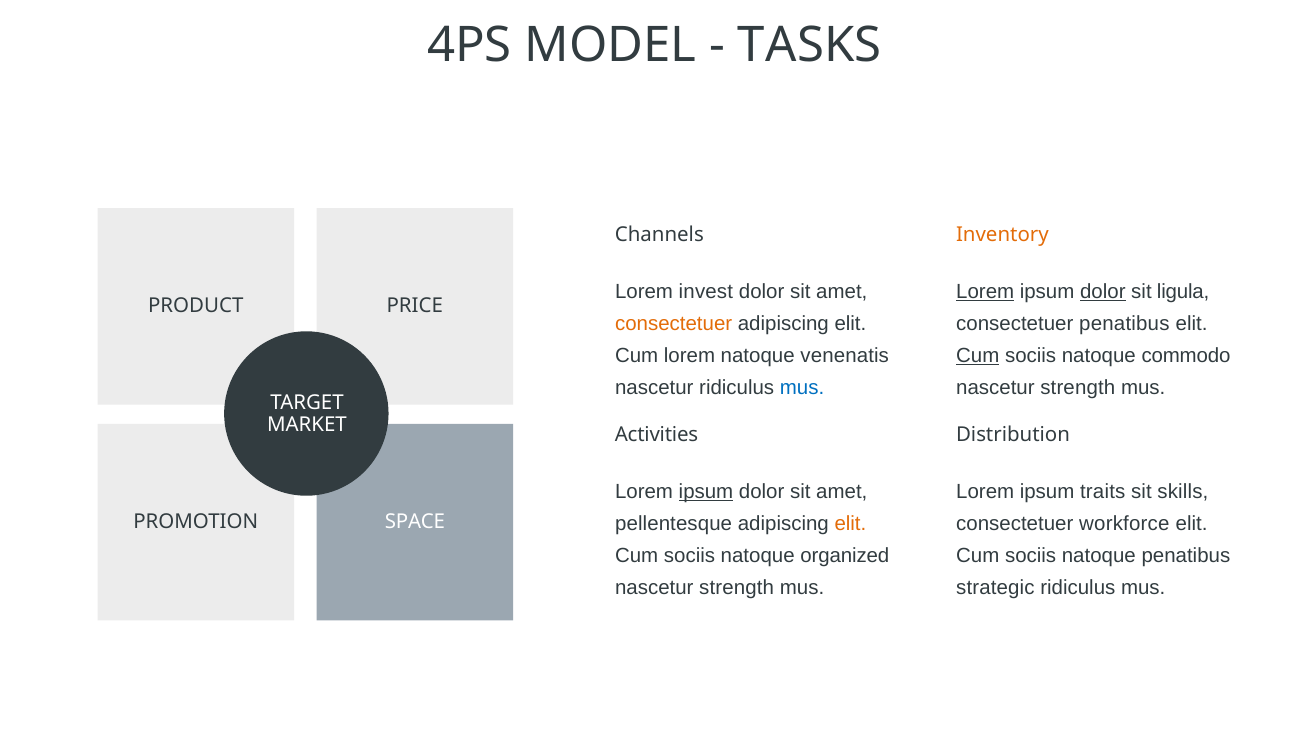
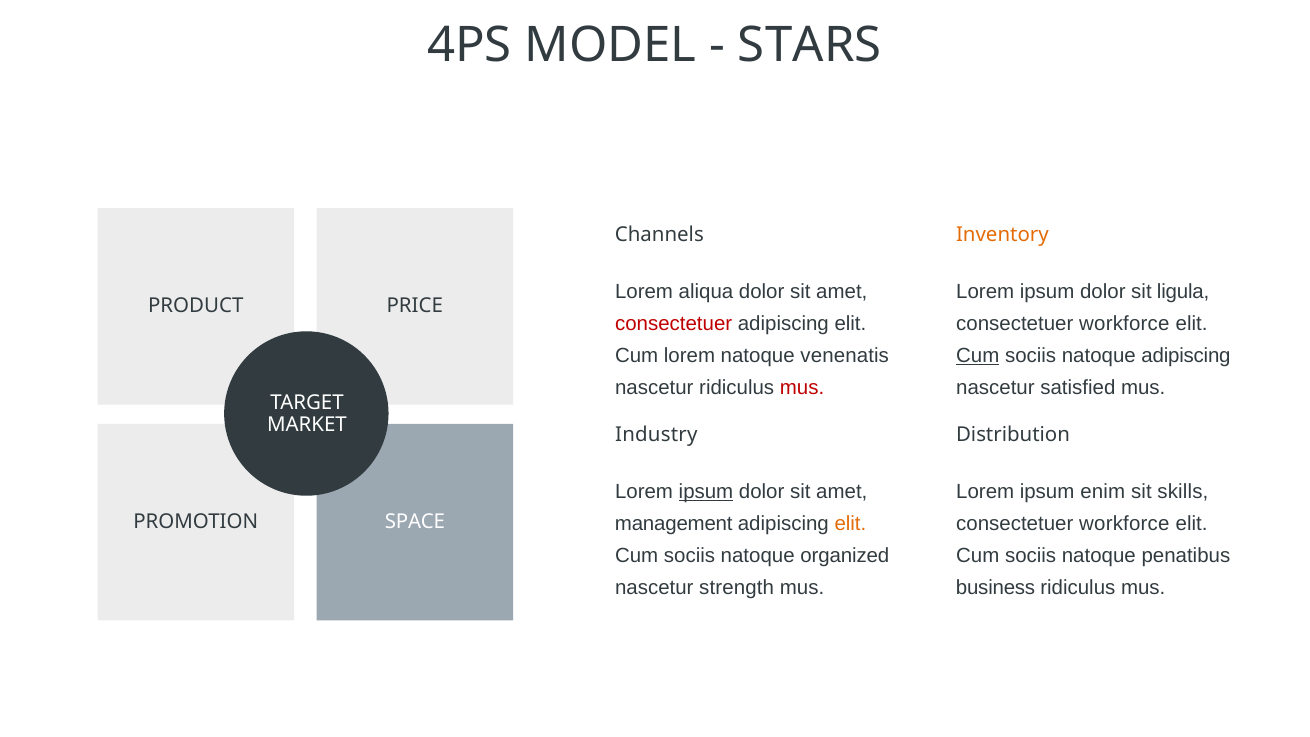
TASKS: TASKS -> STARS (810, 45)
invest: invest -> aliqua (706, 292)
Lorem underline: present -> none (985, 292)
dolor underline: present -> none (1103, 292)
consectetuer colour: orange -> red (674, 324)
penatibus: penatibus -> workforce (1124, 324)
natoque commodo: commodo -> adipiscing (1186, 355)
mus colour: blue -> red (802, 387)
strength: strength -> satisfied (1078, 387)
Activities: Activities -> Industry (656, 435)
traits: traits -> enim (1103, 492)
pellentesque: pellentesque -> management (674, 523)
strategic: strategic -> business (996, 587)
